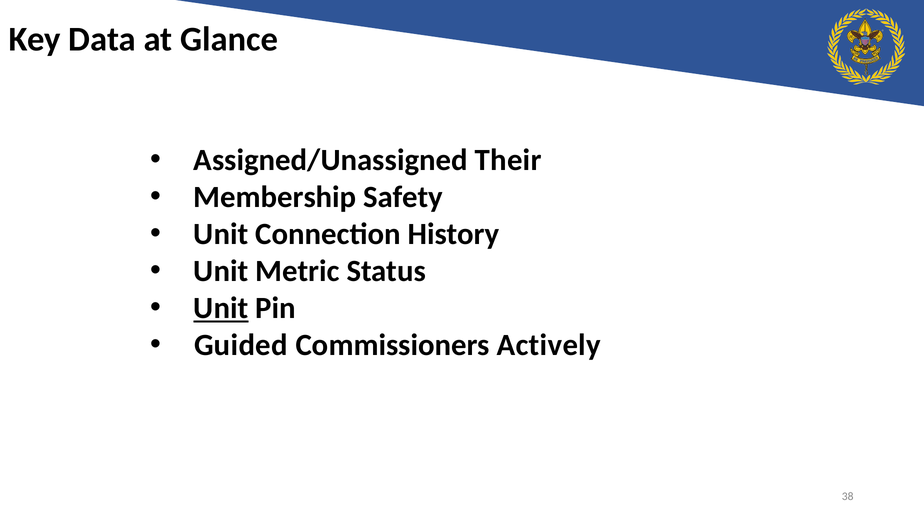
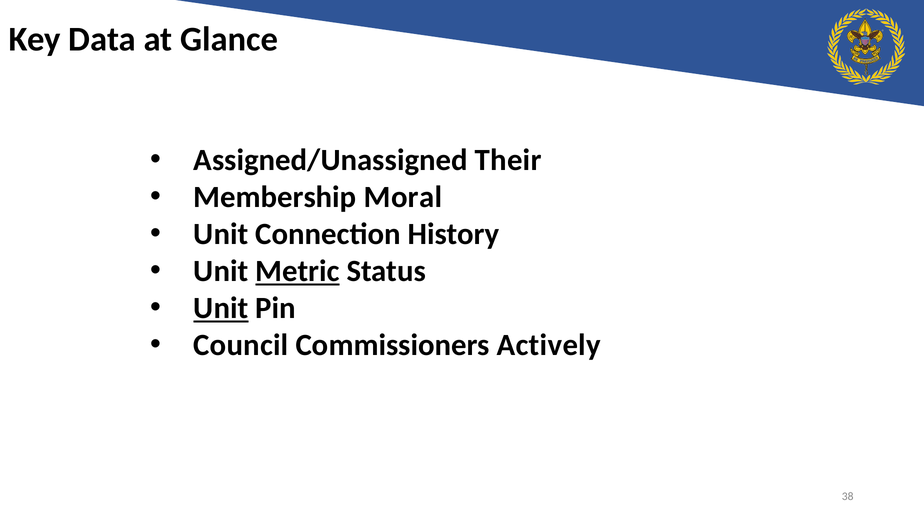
Safety: Safety -> Moral (403, 197)
Metric underline: none -> present (297, 271)
Guided: Guided -> Council (241, 345)
